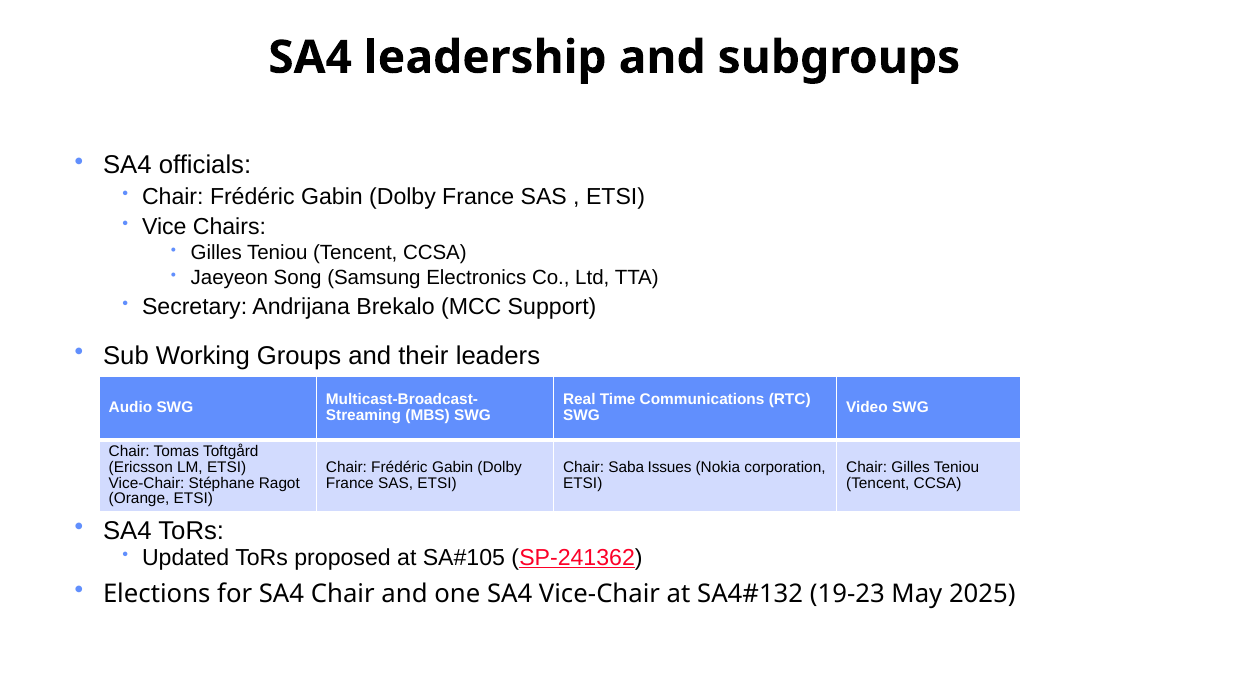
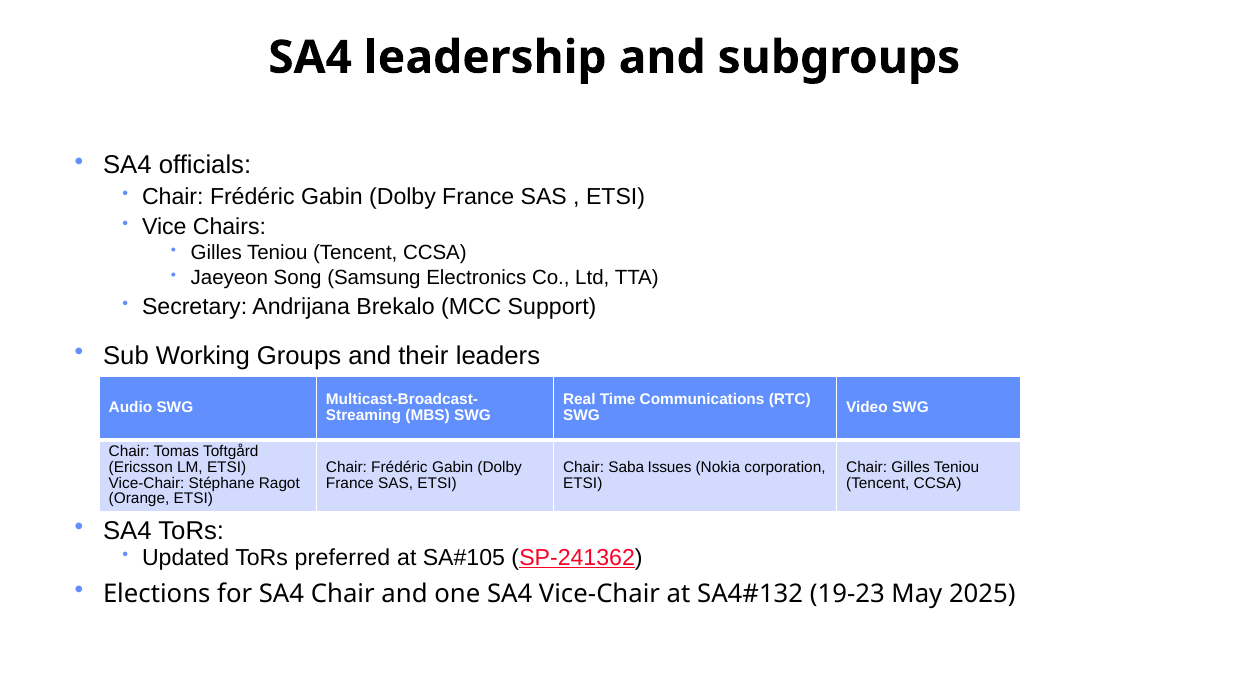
proposed: proposed -> preferred (342, 557)
